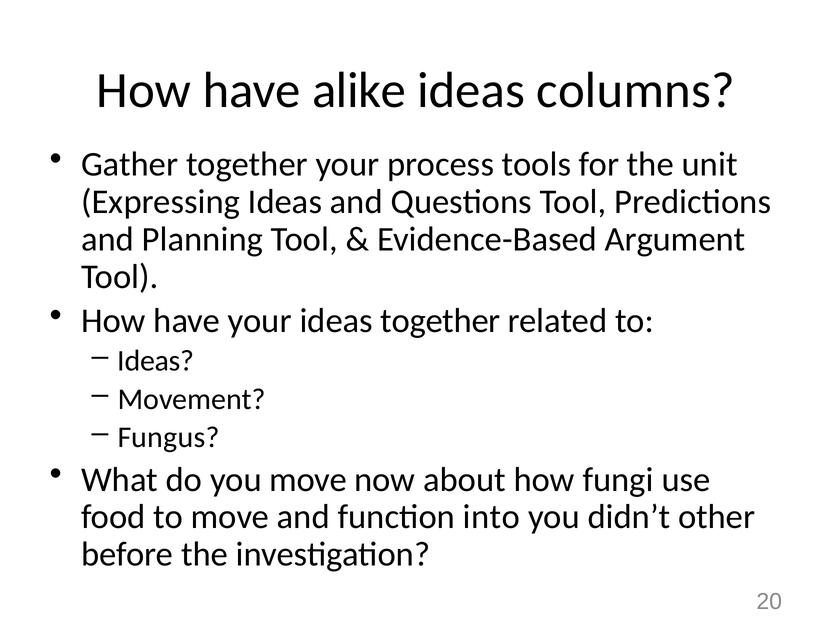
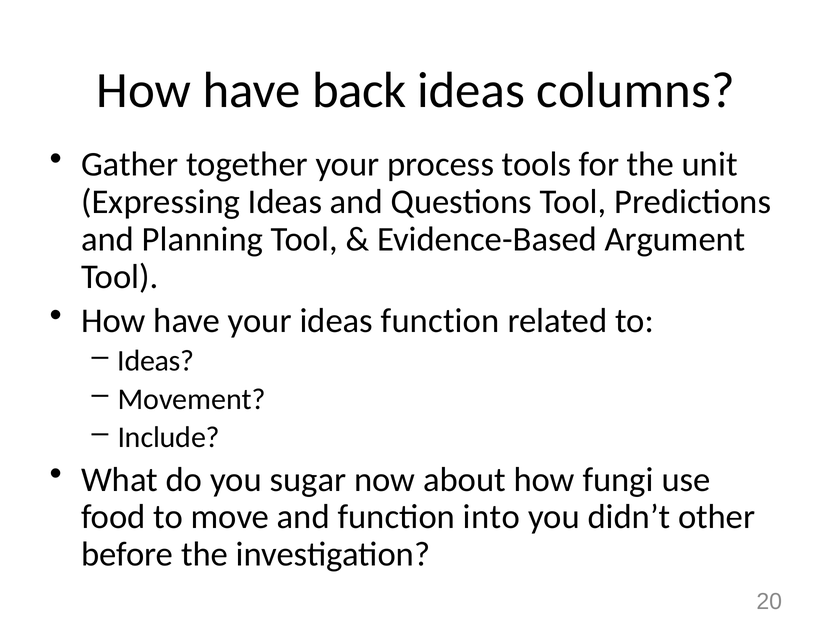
alike: alike -> back (359, 90)
ideas together: together -> function (440, 321)
Fungus: Fungus -> Include (169, 437)
you move: move -> sugar (308, 480)
